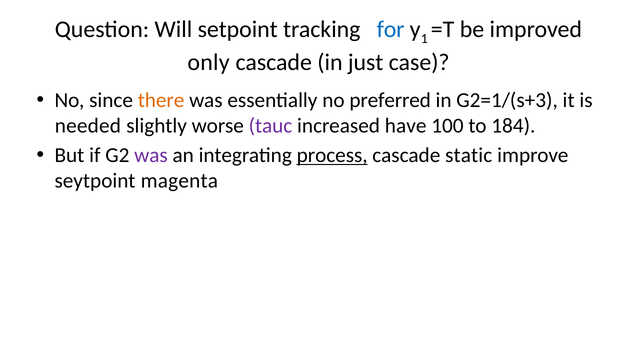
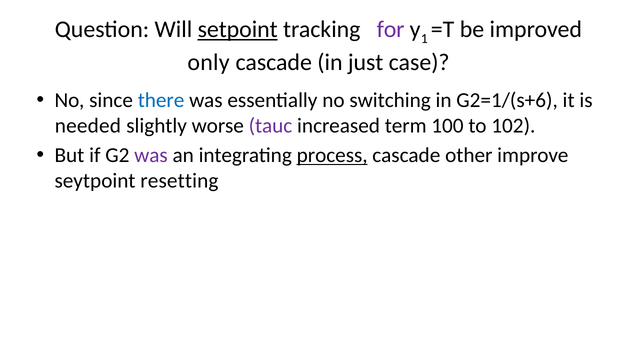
setpoint underline: none -> present (238, 30)
for colour: blue -> purple (391, 30)
there colour: orange -> blue (161, 100)
preferred: preferred -> switching (390, 100)
G2=1/(s+3: G2=1/(s+3 -> G2=1/(s+6 (507, 100)
have: have -> term (406, 126)
184: 184 -> 102 (513, 126)
static: static -> other (469, 155)
magenta: magenta -> resetting (179, 181)
